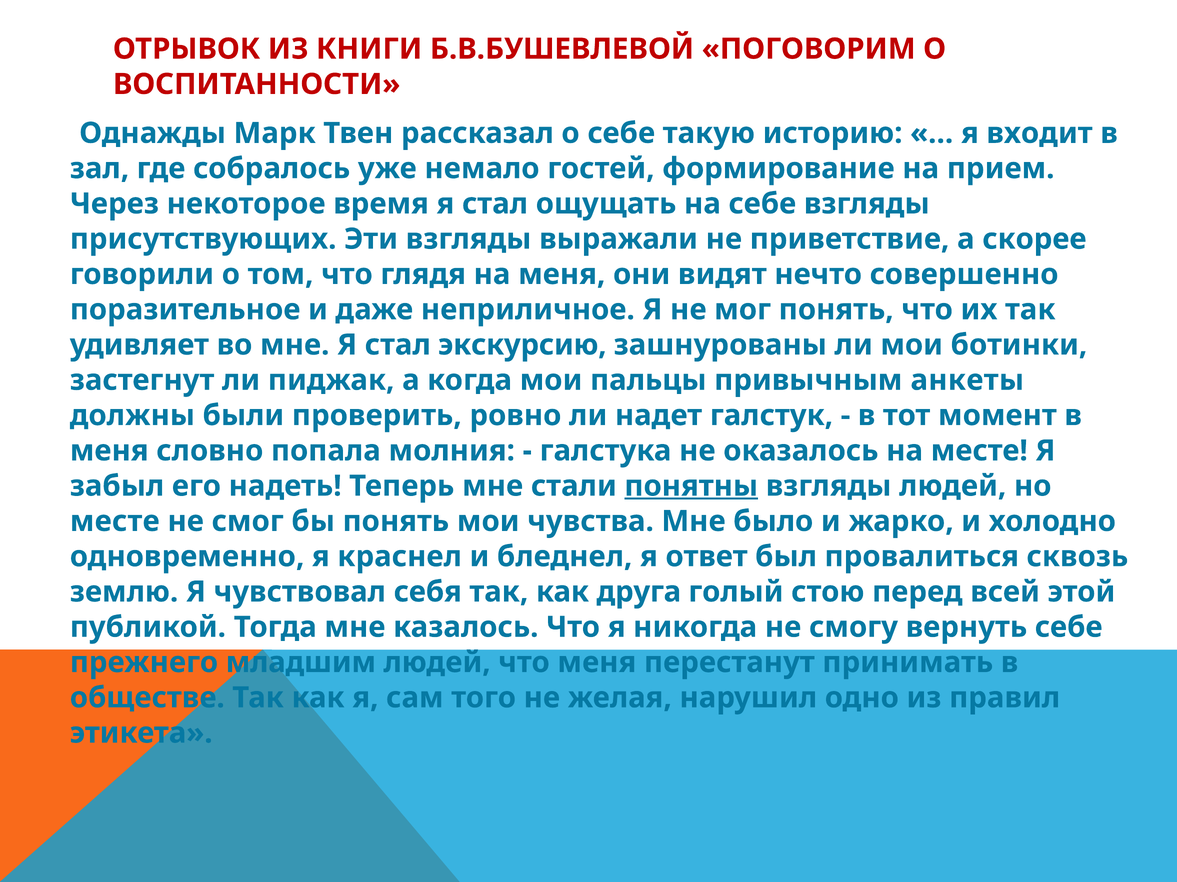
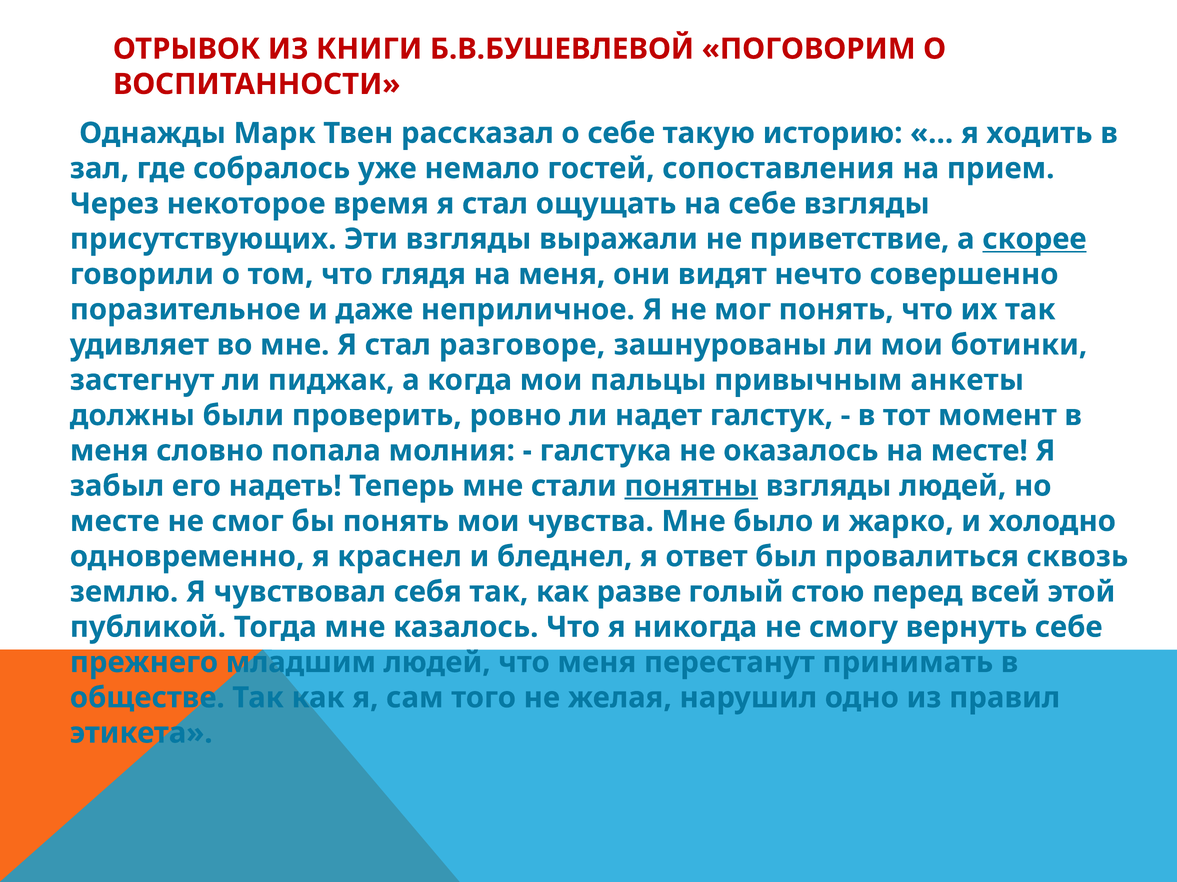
входит: входит -> ходить (1039, 133)
формирование: формирование -> сопоставления (778, 169)
скорее underline: none -> present (1034, 239)
экскурсию: экскурсию -> разговоре (522, 345)
друга: друга -> разве (639, 592)
